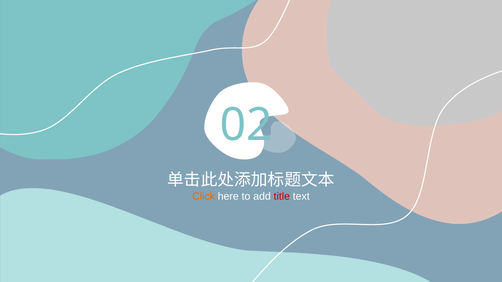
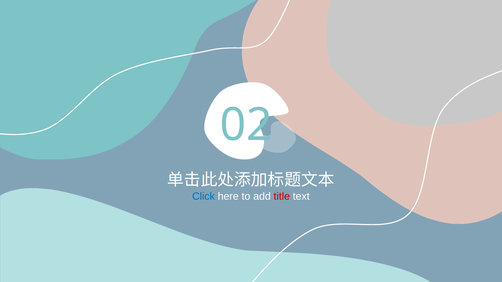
Click colour: orange -> blue (204, 197)
